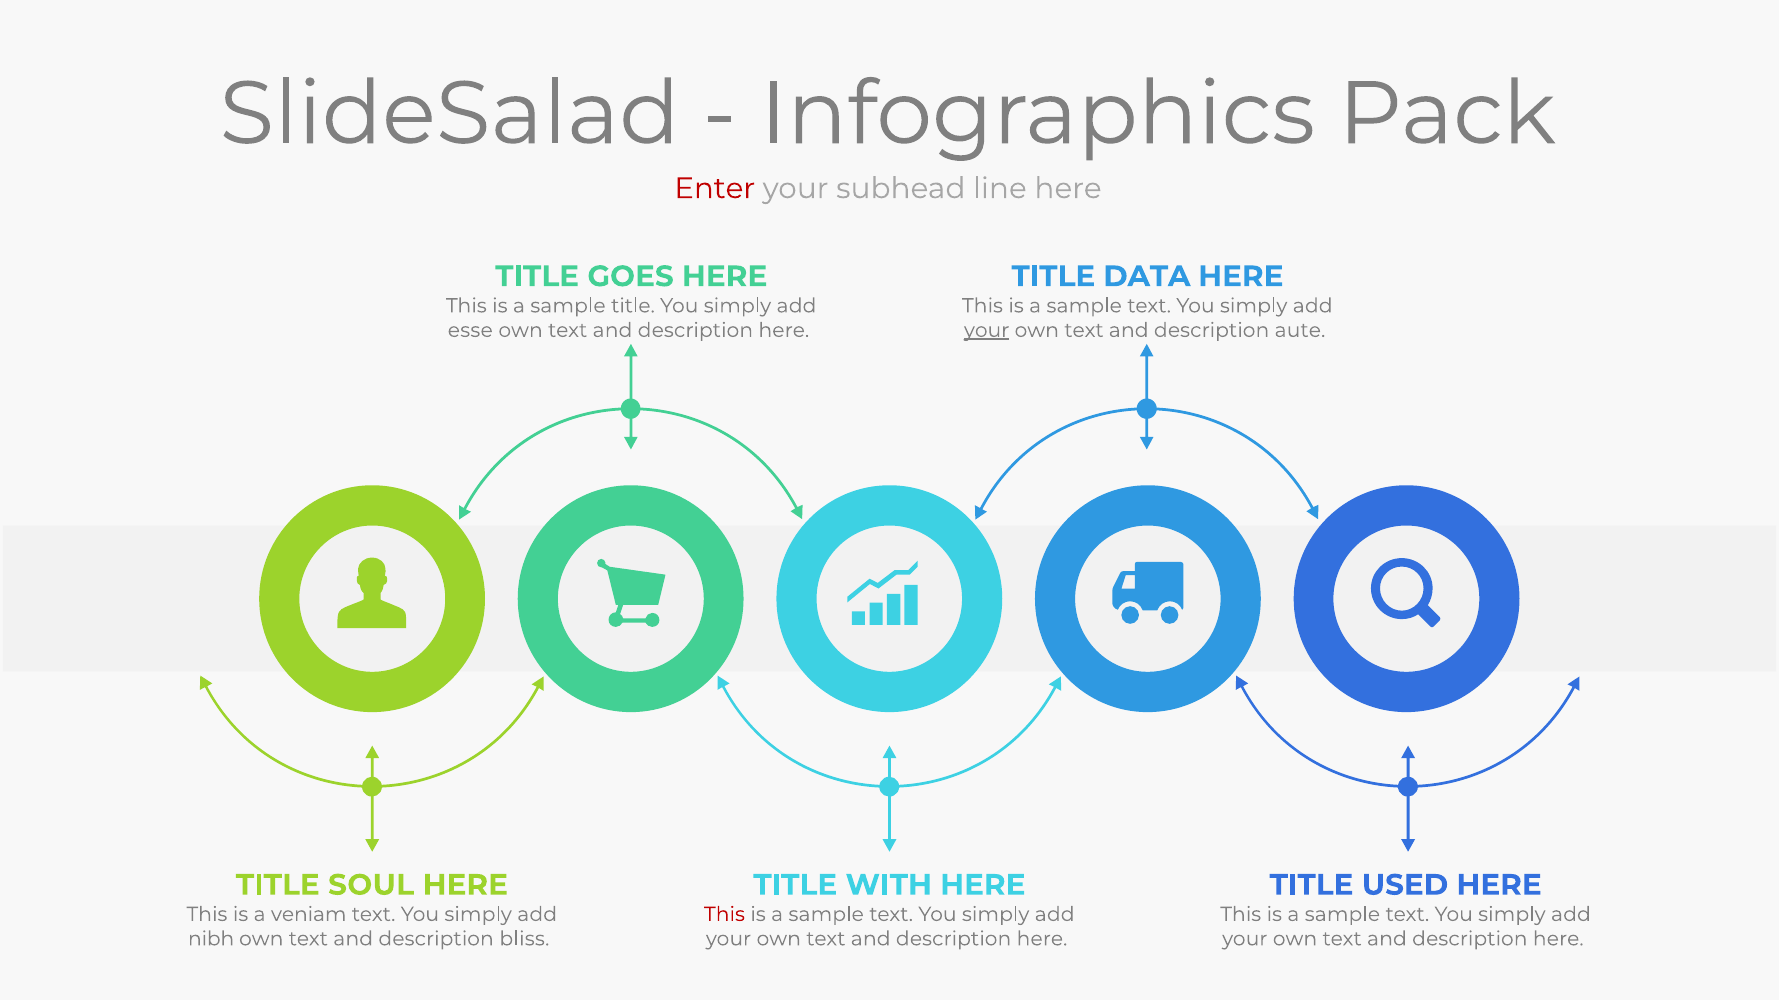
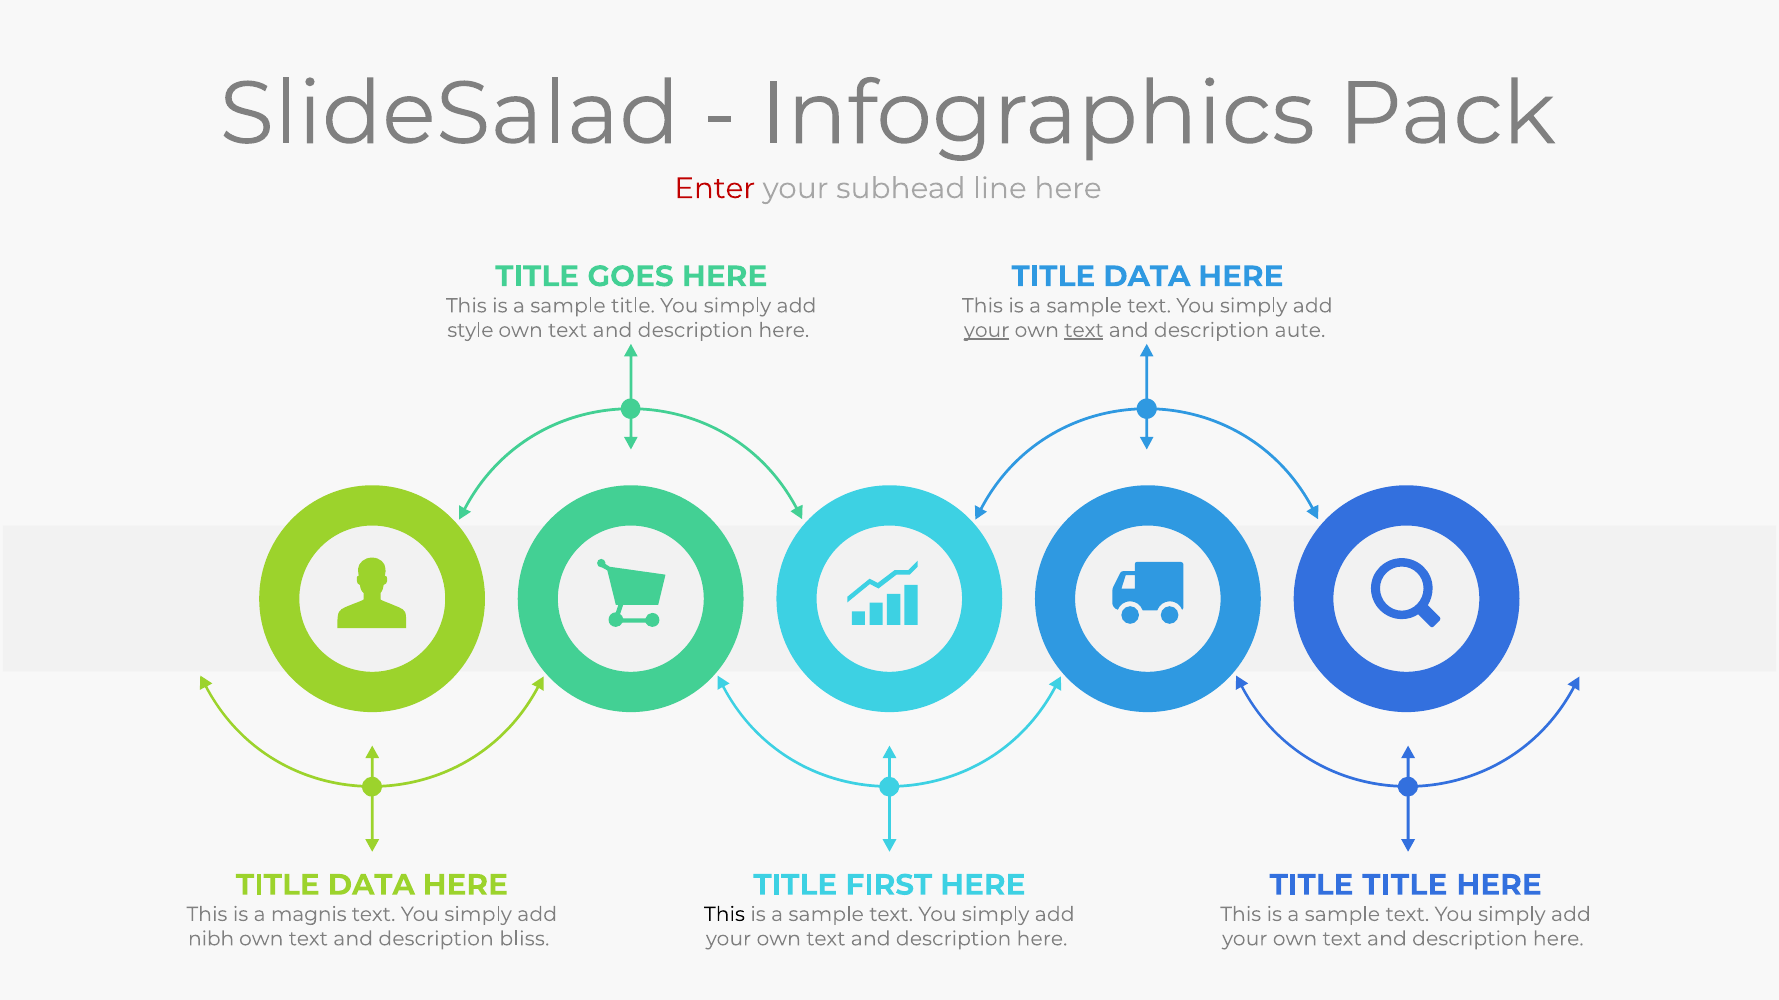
esse: esse -> style (470, 330)
text underline: none -> present (1084, 330)
SOUL: SOUL -> DATA (371, 886)
WITH: WITH -> FIRST (889, 886)
TITLE USED: USED -> TITLE (1405, 886)
veniam: veniam -> magnis (309, 915)
This colour: red -> black (725, 915)
